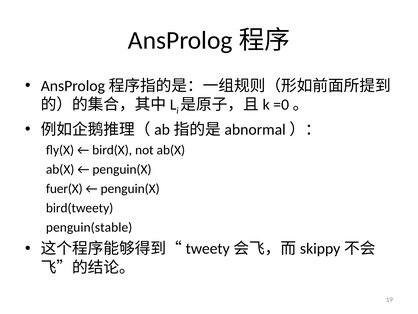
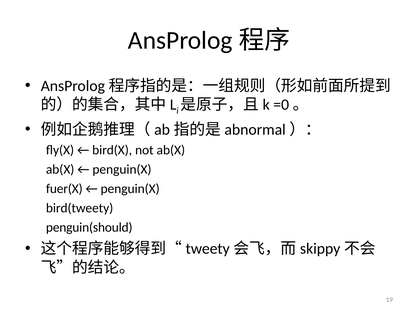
penguin(stable: penguin(stable -> penguin(should (89, 227)
